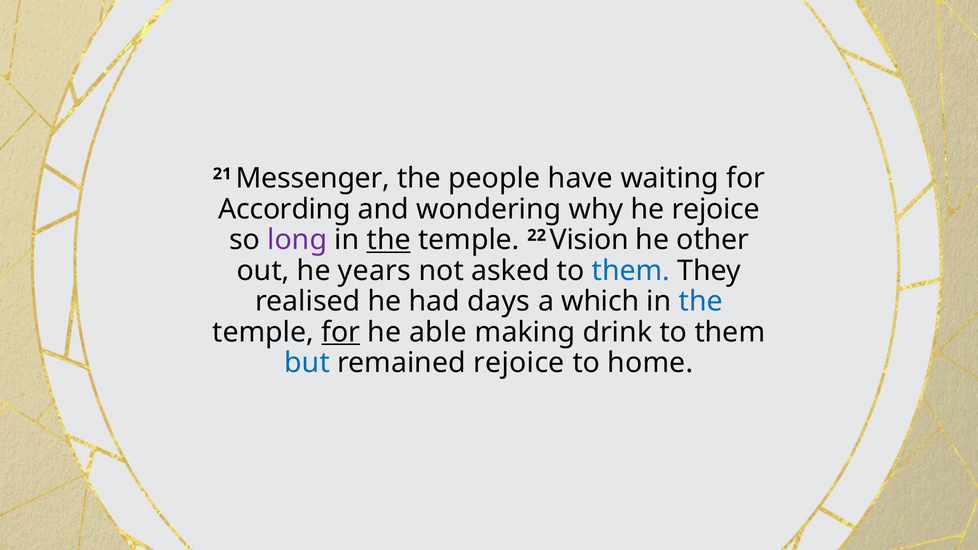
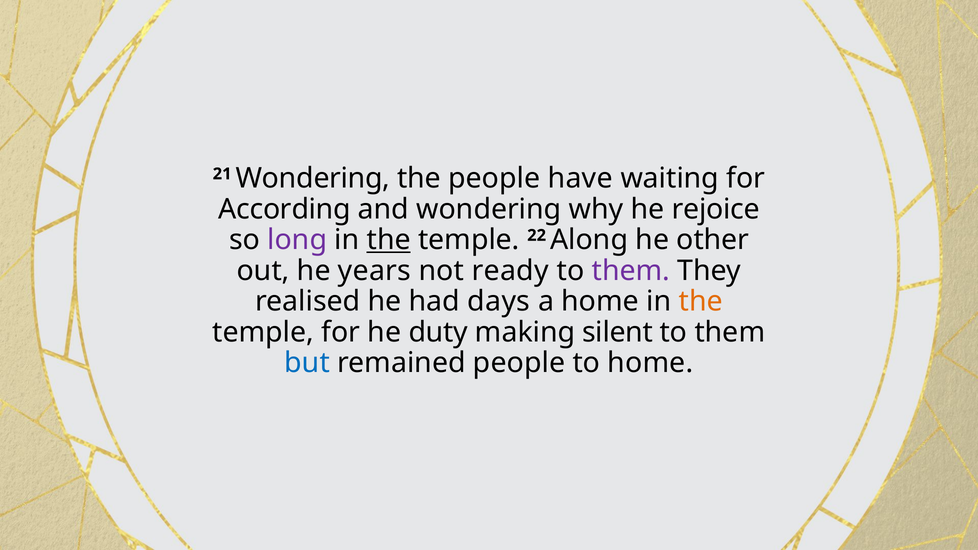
21 Messenger: Messenger -> Wondering (313, 178)
Vision: Vision -> Along (589, 240)
asked: asked -> ready (510, 271)
them colour: blue -> purple (631, 271)
a which: which -> home (600, 301)
the colour: blue -> orange (701, 301)
for underline: present -> none (341, 332)
able: able -> duty (438, 332)
drink: drink -> silent (618, 332)
remained rejoice: rejoice -> people (519, 363)
